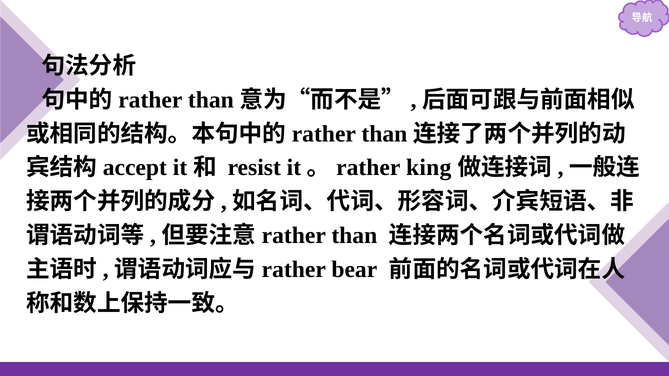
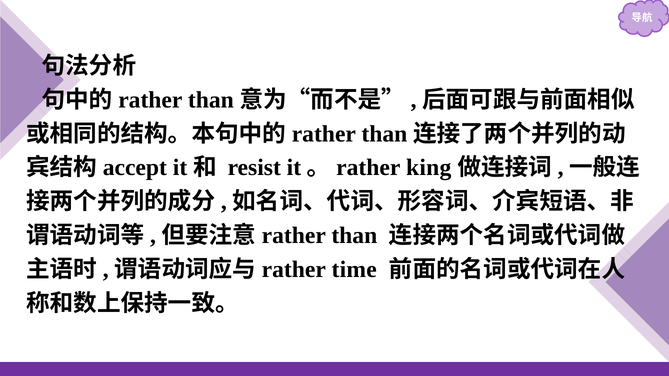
bear: bear -> time (354, 270)
